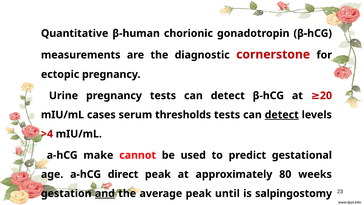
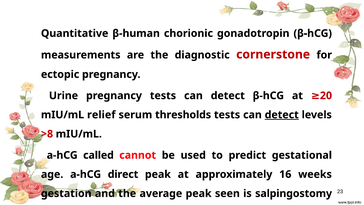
cases: cases -> relief (101, 115)
>4: >4 -> >8 (47, 134)
make: make -> called (98, 155)
80: 80 -> 16 (285, 174)
and underline: present -> none (105, 193)
until: until -> seen (227, 193)
